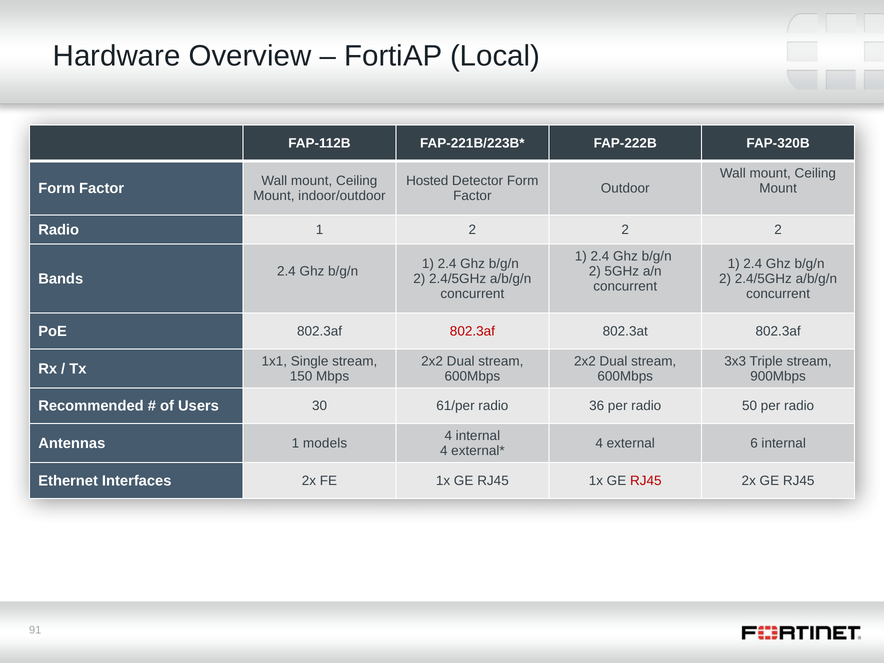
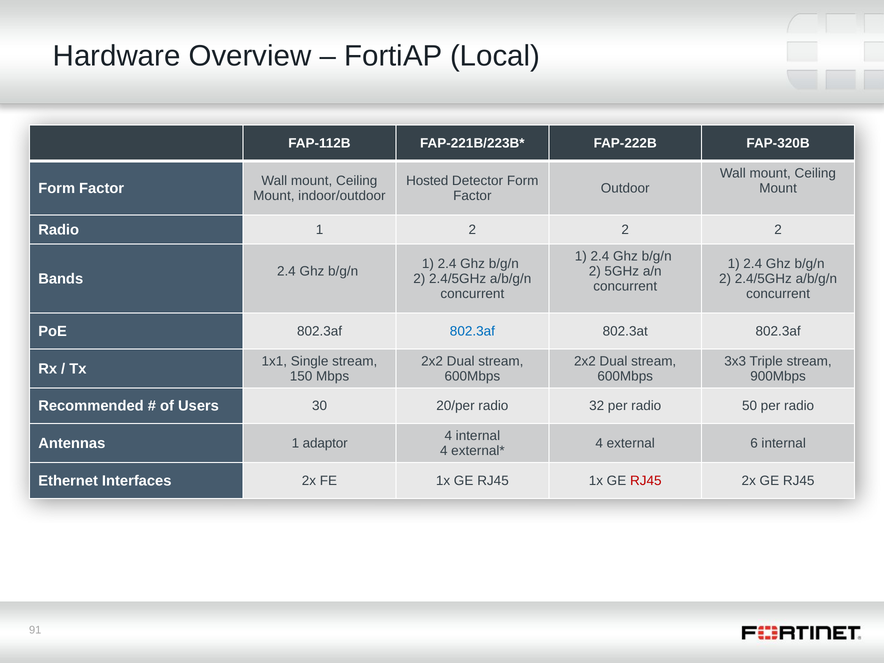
802.3af colour: red -> blue (472, 331)
61/per: 61/per -> 20/per (455, 406)
36: 36 -> 32 (597, 406)
models: models -> adaptor (325, 443)
